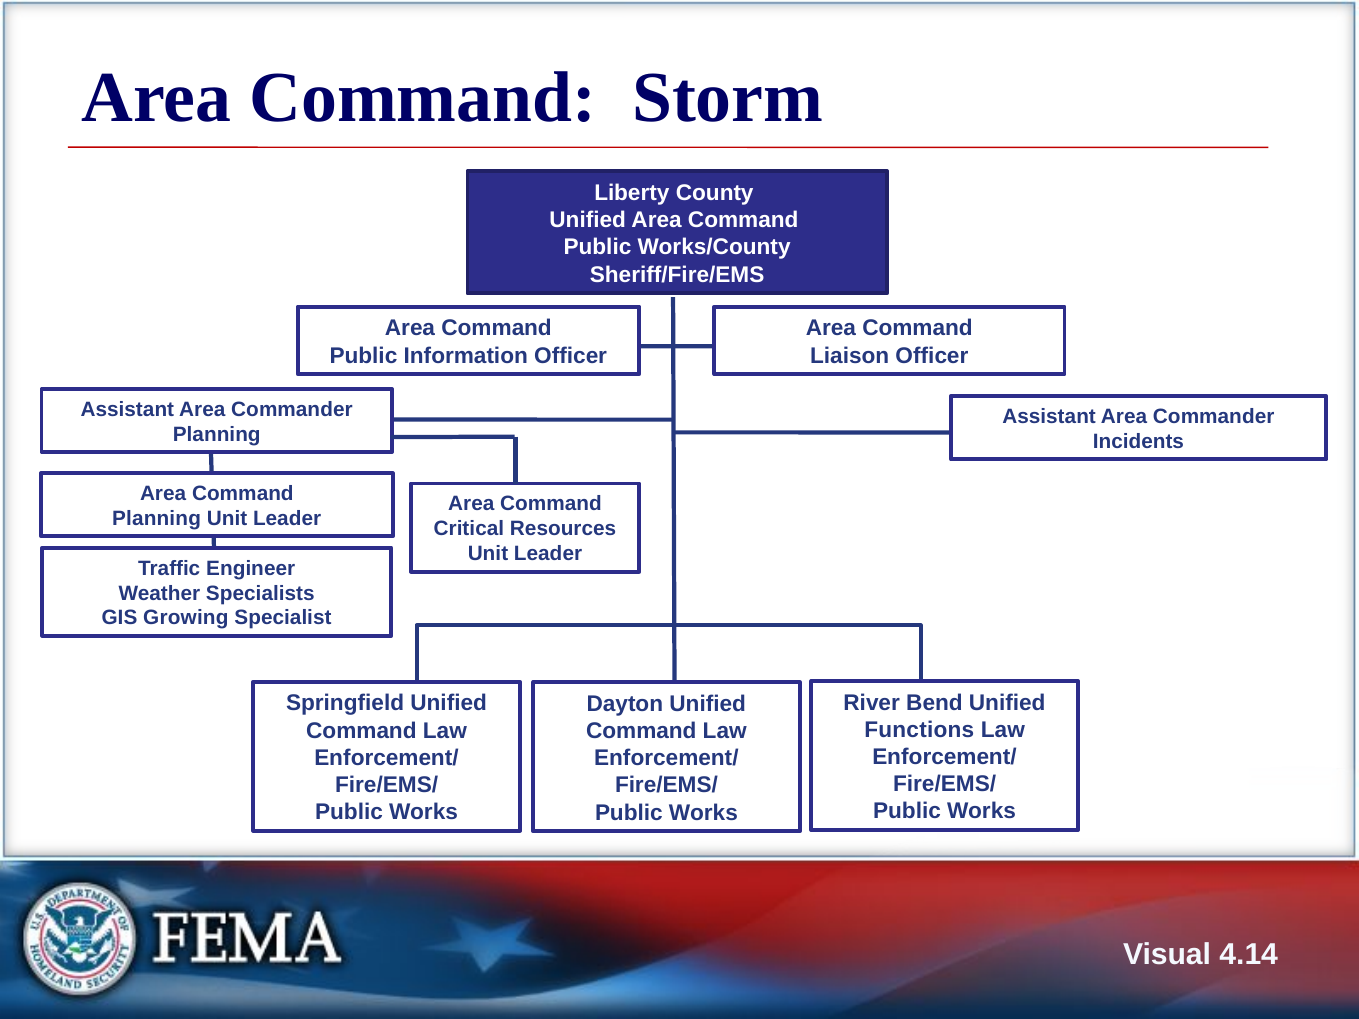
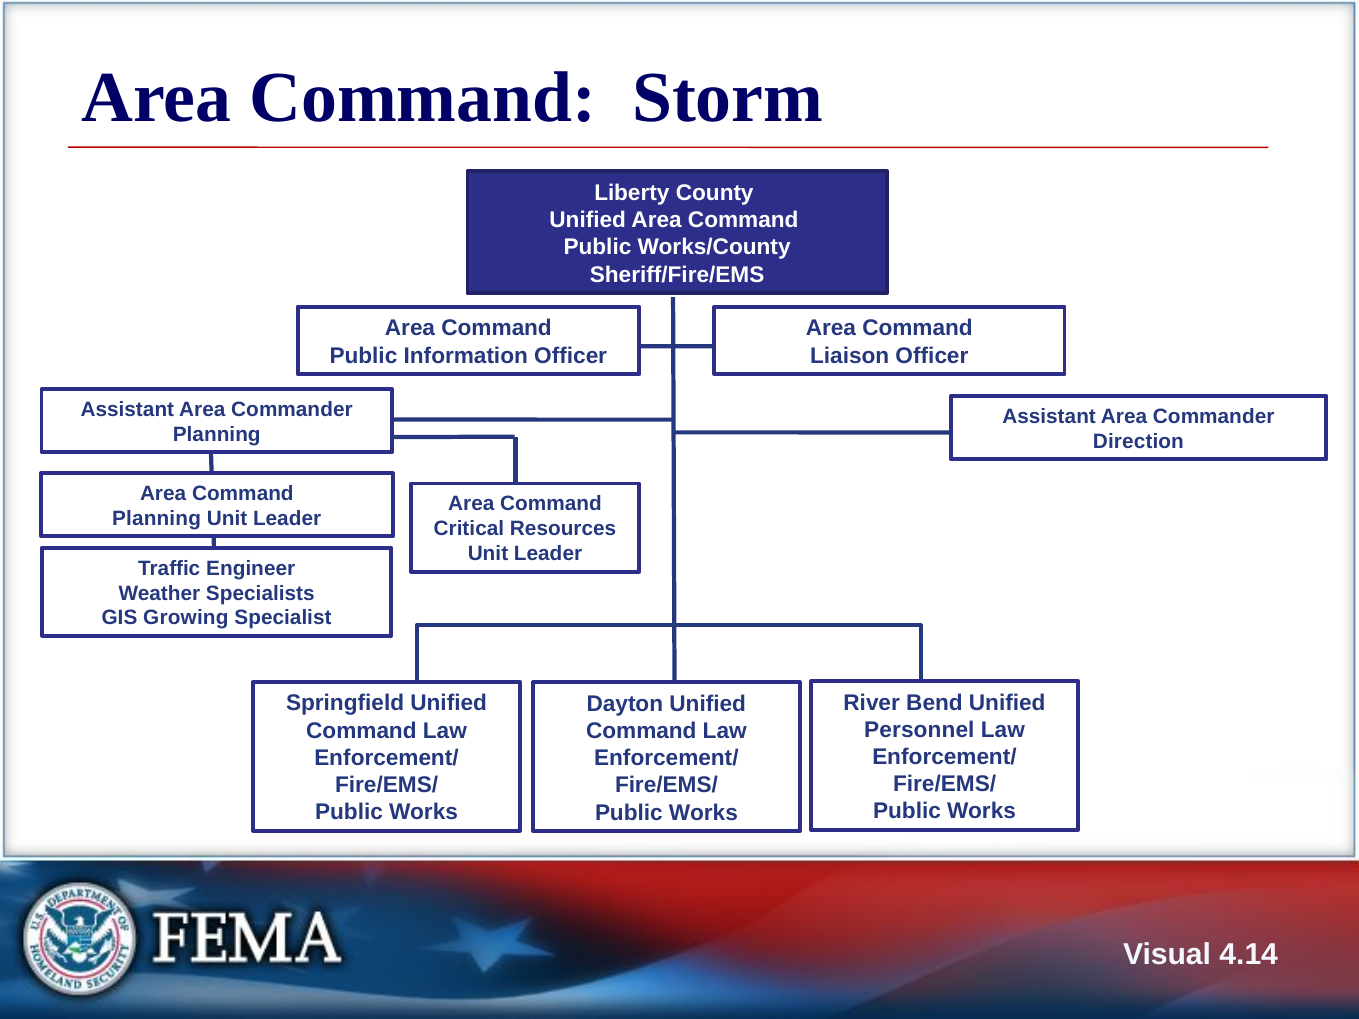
Incidents: Incidents -> Direction (1138, 442)
Functions: Functions -> Personnel (919, 730)
